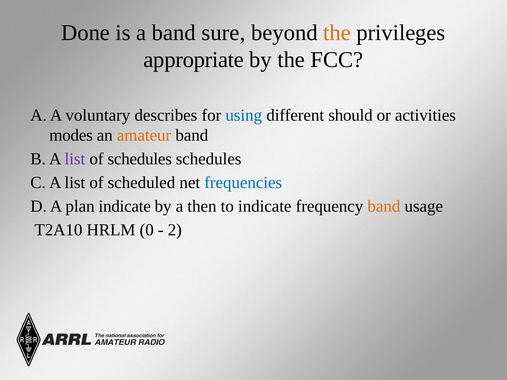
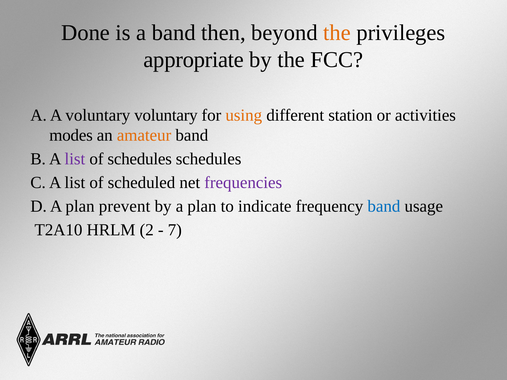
sure: sure -> then (223, 33)
voluntary describes: describes -> voluntary (166, 115)
using colour: blue -> orange (244, 115)
should: should -> station (350, 115)
frequencies colour: blue -> purple (243, 183)
plan indicate: indicate -> prevent (125, 206)
by a then: then -> plan (202, 206)
band colour: orange -> blue (384, 206)
0: 0 -> 2 (147, 230)
2: 2 -> 7 (175, 230)
